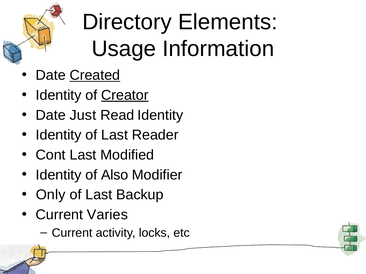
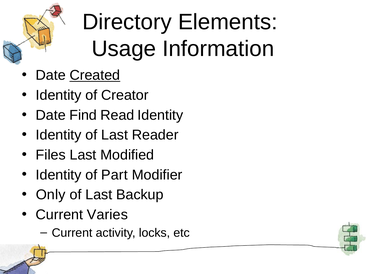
Creator underline: present -> none (125, 95)
Just: Just -> Find (83, 115)
Cont: Cont -> Files (51, 155)
Also: Also -> Part (114, 175)
